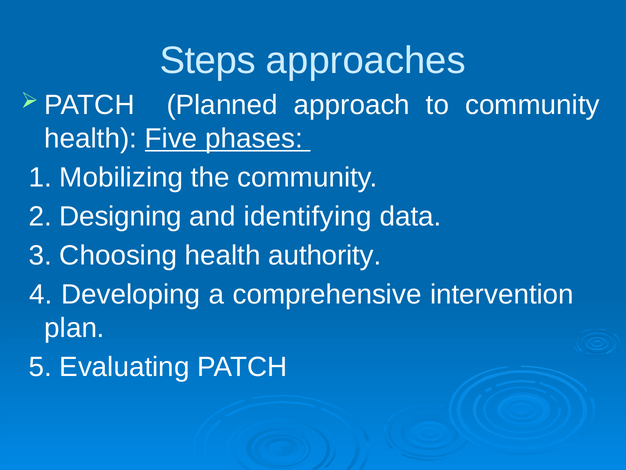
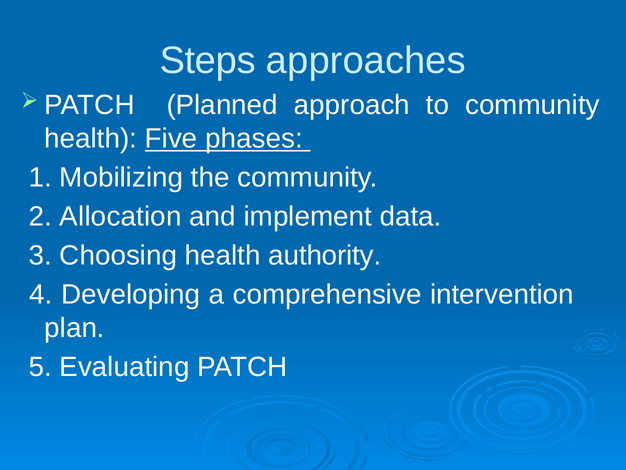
Designing: Designing -> Allocation (121, 216)
identifying: identifying -> implement (308, 216)
